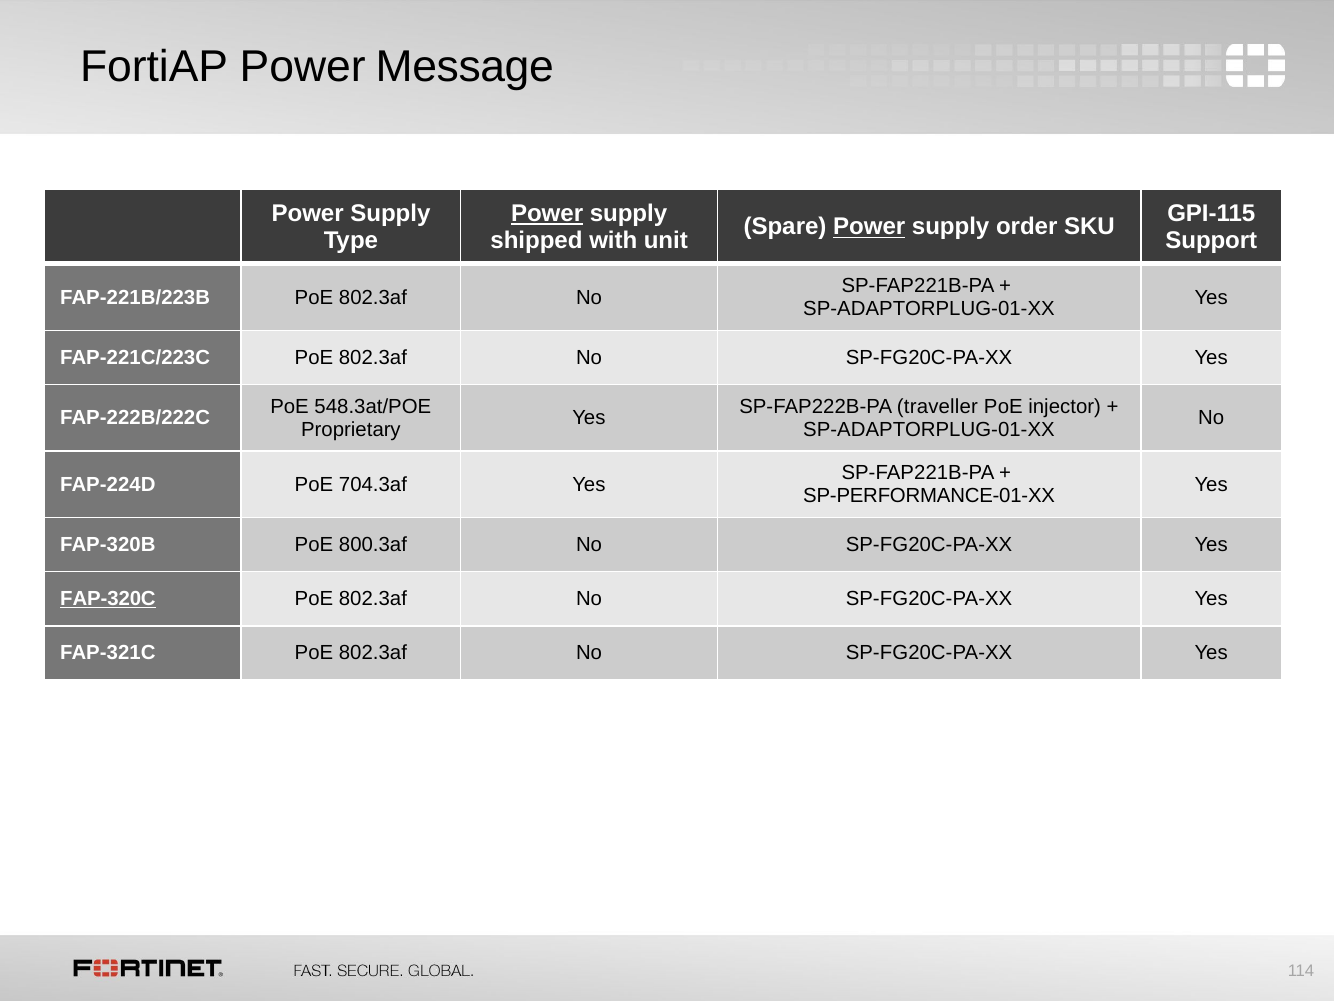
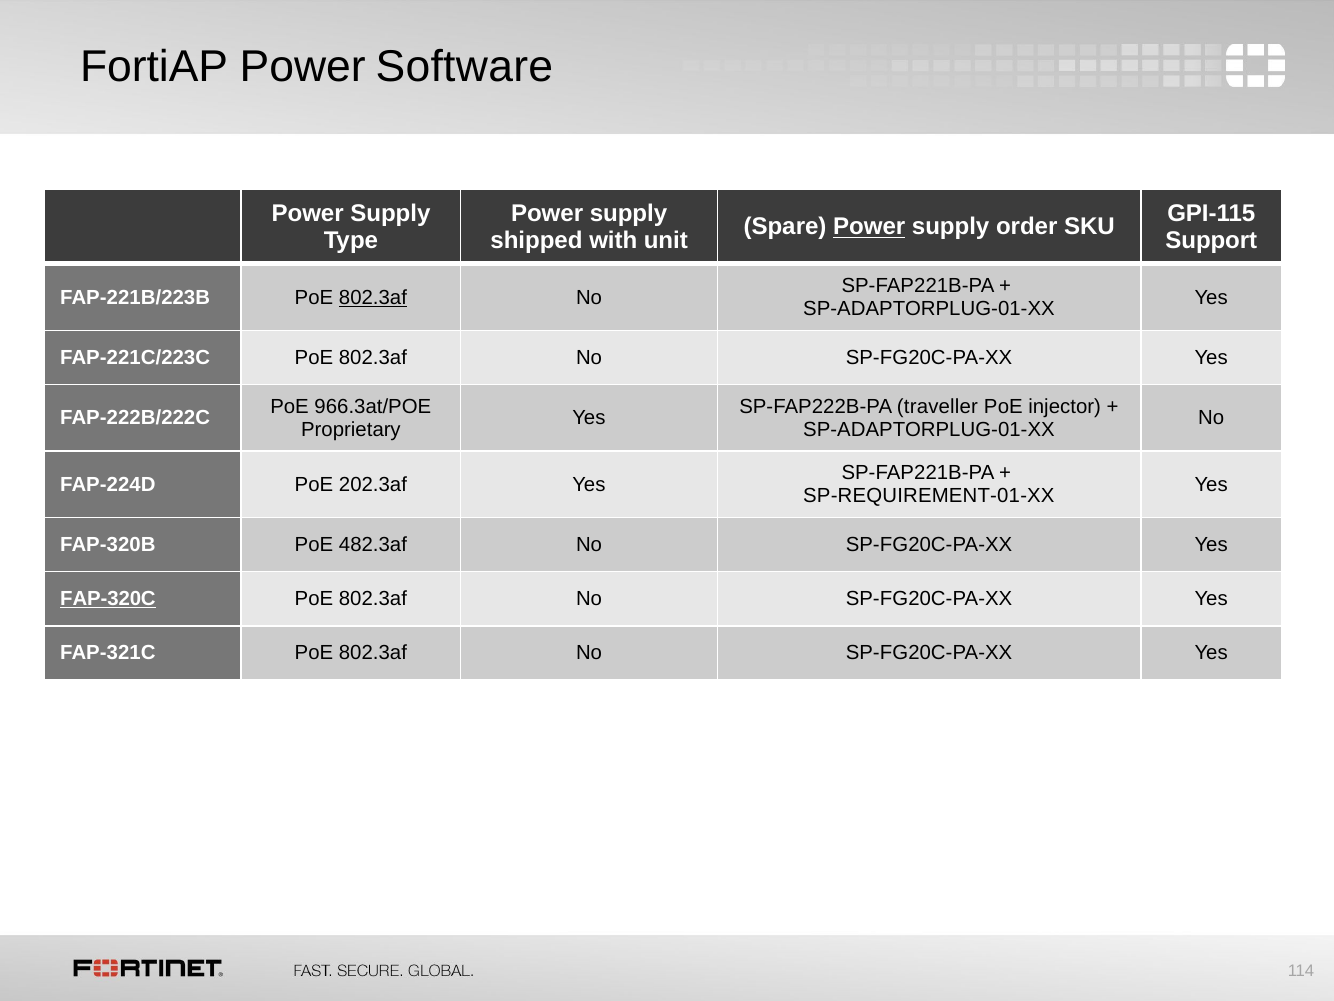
Message: Message -> Software (464, 67)
Power underline: present -> none (547, 213)
802.3af underline: none -> present (373, 297)
548.3at/POE: 548.3at/POE -> 966.3at/POE (373, 407)
704.3af: 704.3af -> 202.3af (373, 484)
SP-PERFORMANCE-01-XX: SP-PERFORMANCE-01-XX -> SP-REQUIREMENT-01-XX (929, 496)
800.3af: 800.3af -> 482.3af (373, 545)
